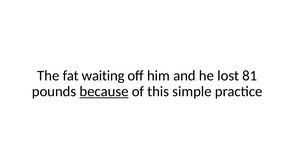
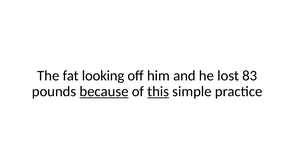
waiting: waiting -> looking (103, 76)
81: 81 -> 83 (250, 76)
this underline: none -> present (158, 92)
